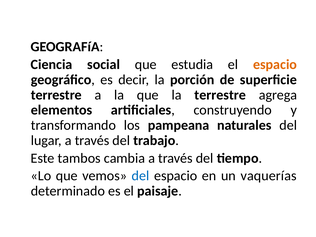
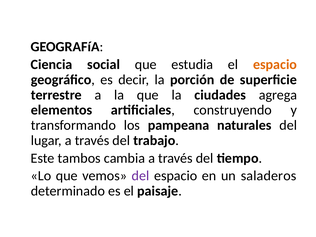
la terrestre: terrestre -> ciudades (220, 95)
del colour: blue -> purple (140, 176)
vaquerías: vaquerías -> saladeros (269, 176)
